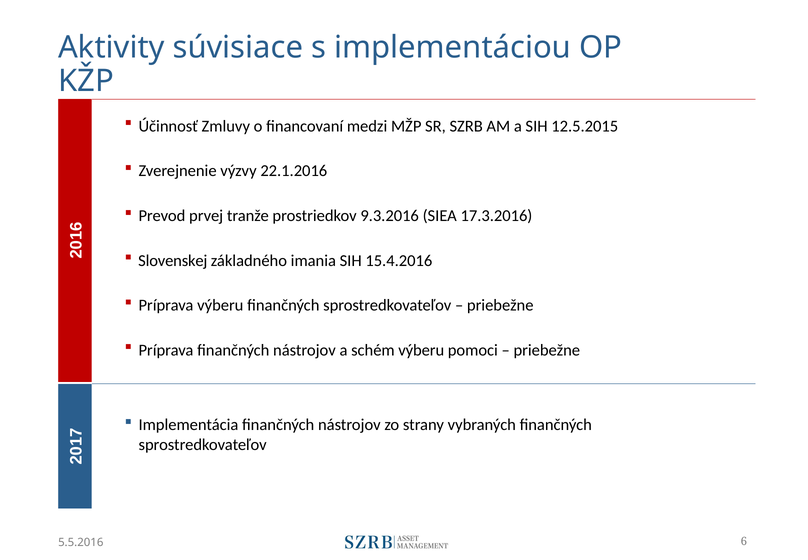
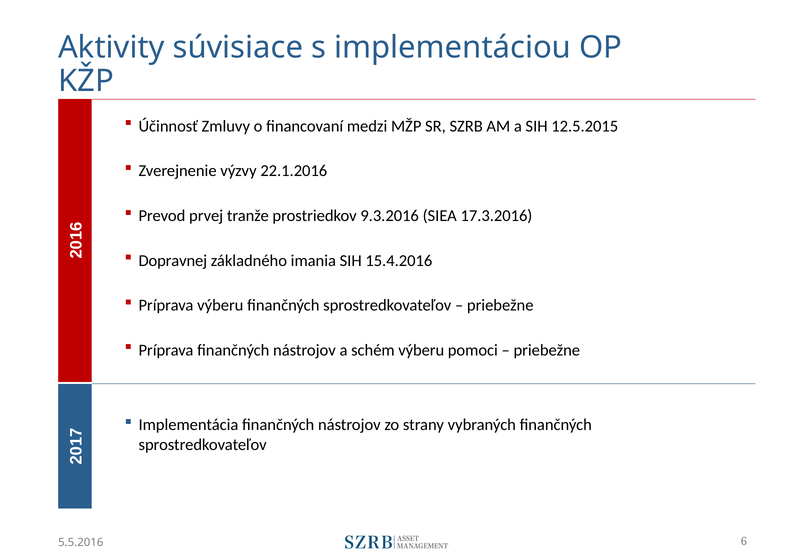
Slovenskej: Slovenskej -> Dopravnej (173, 260)
